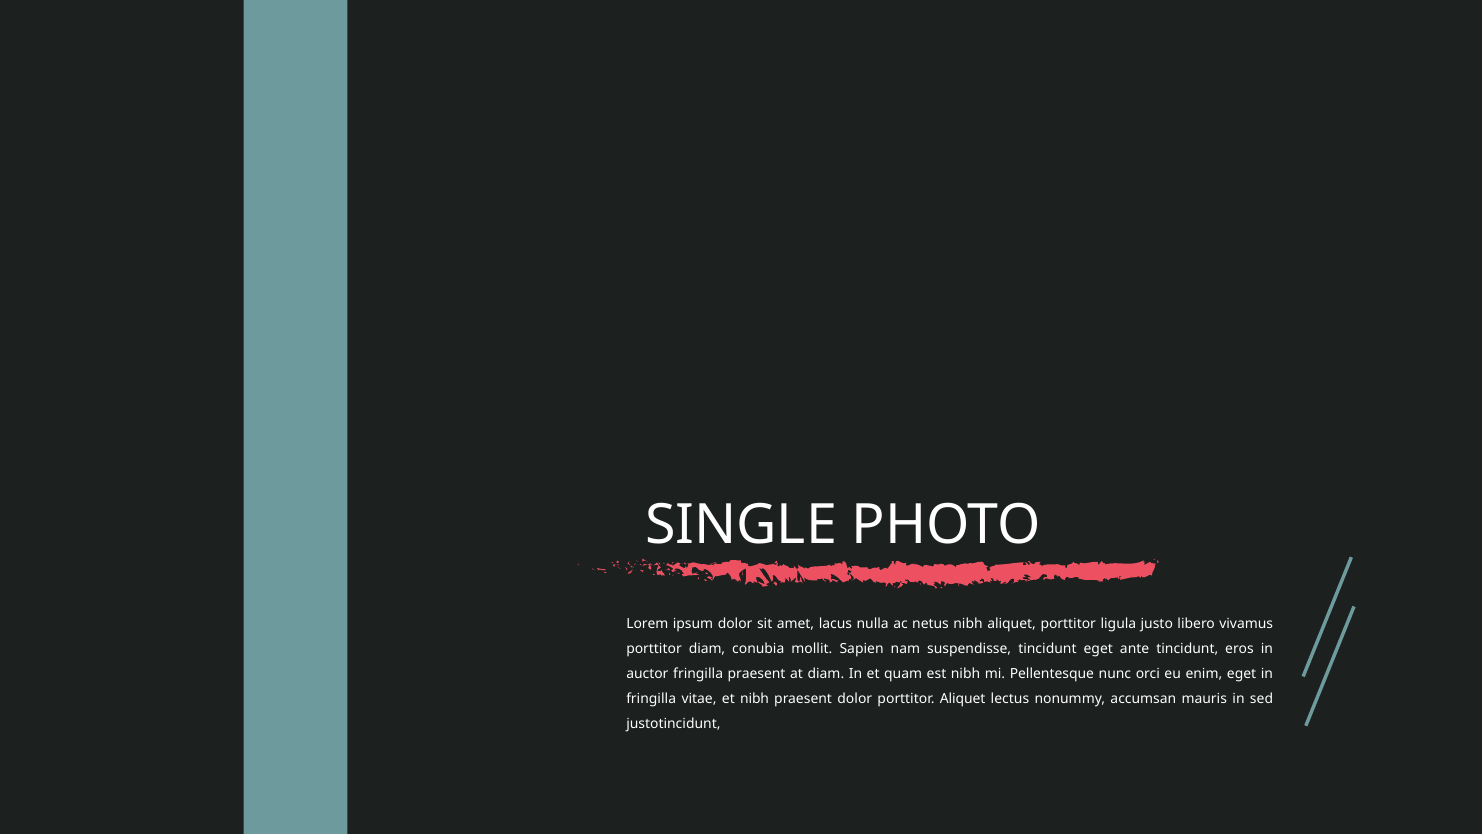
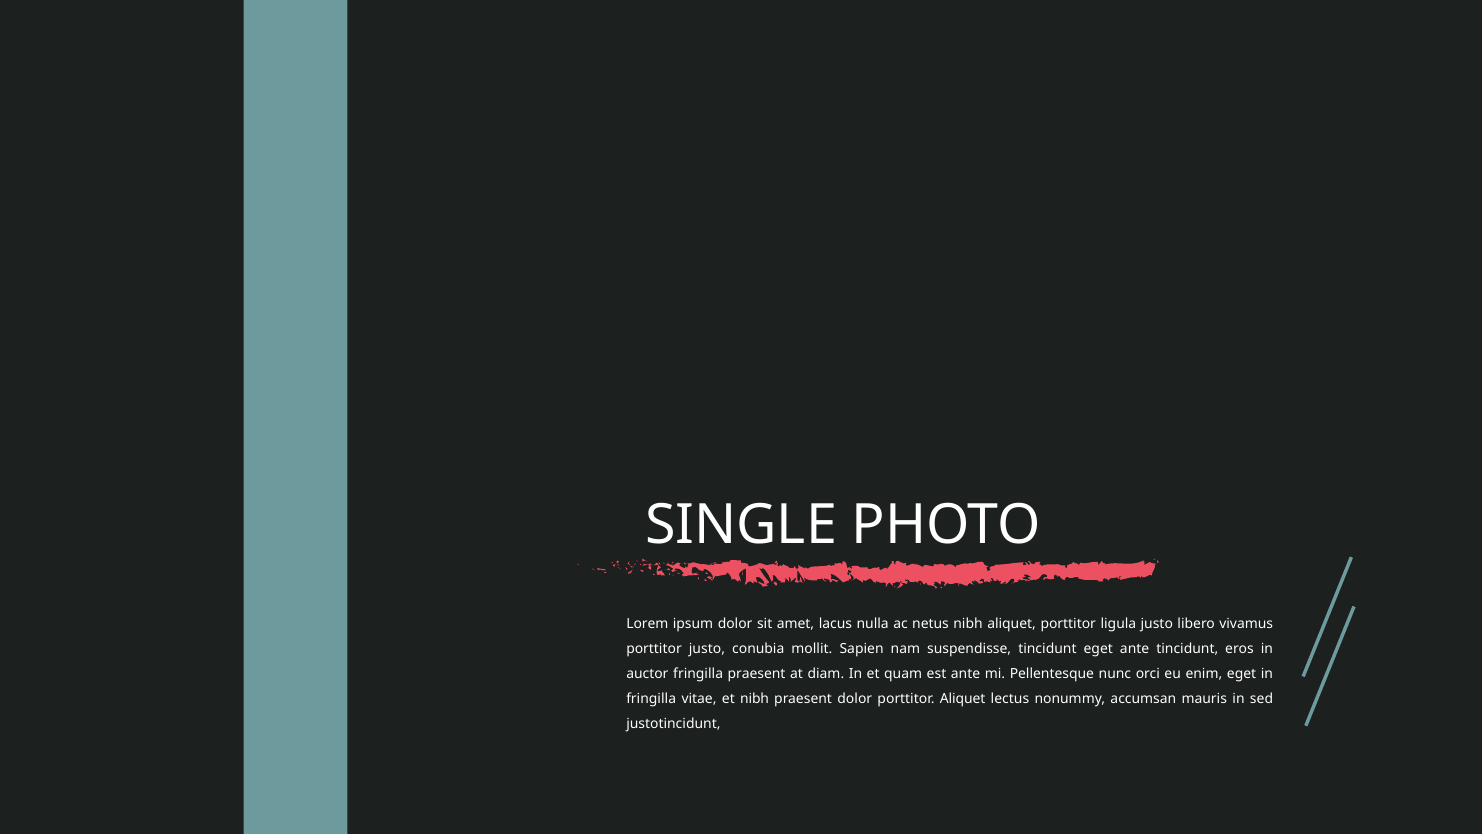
porttitor diam: diam -> justo (707, 649)
est nibh: nibh -> ante (966, 674)
